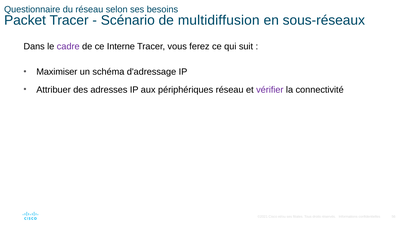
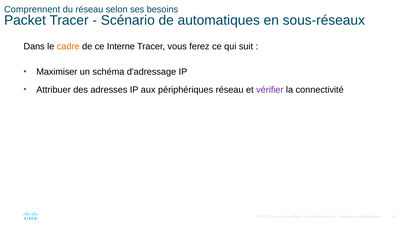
Questionnaire: Questionnaire -> Comprennent (32, 9)
multidiffusion: multidiffusion -> automatiques (219, 20)
cadre colour: purple -> orange (68, 47)
